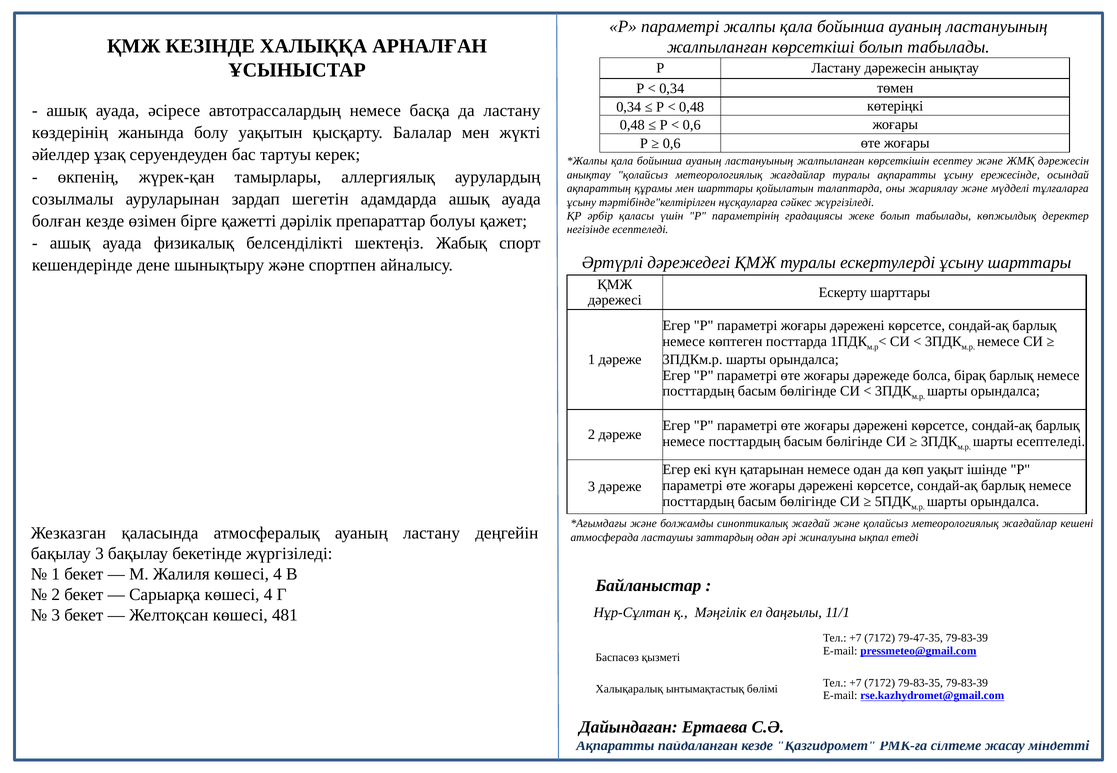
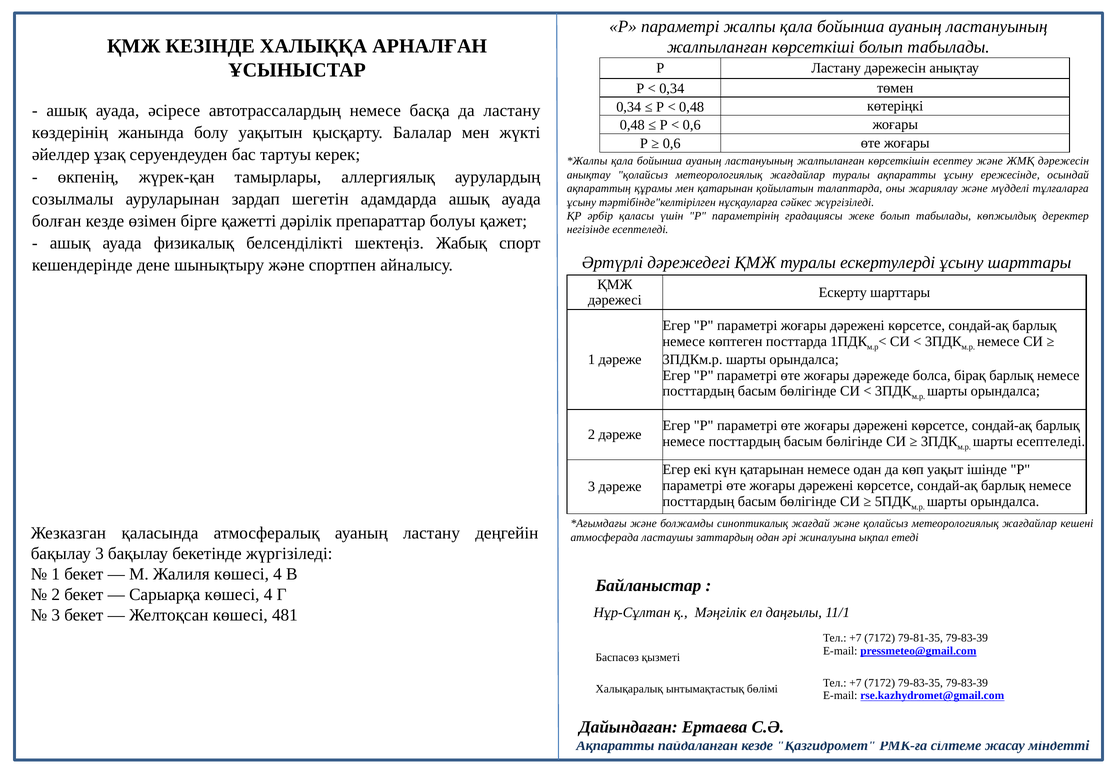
мен шарттары: шарттары -> қатарынан (725, 189)
79-47-35: 79-47-35 -> 79-81-35 (920, 638)
